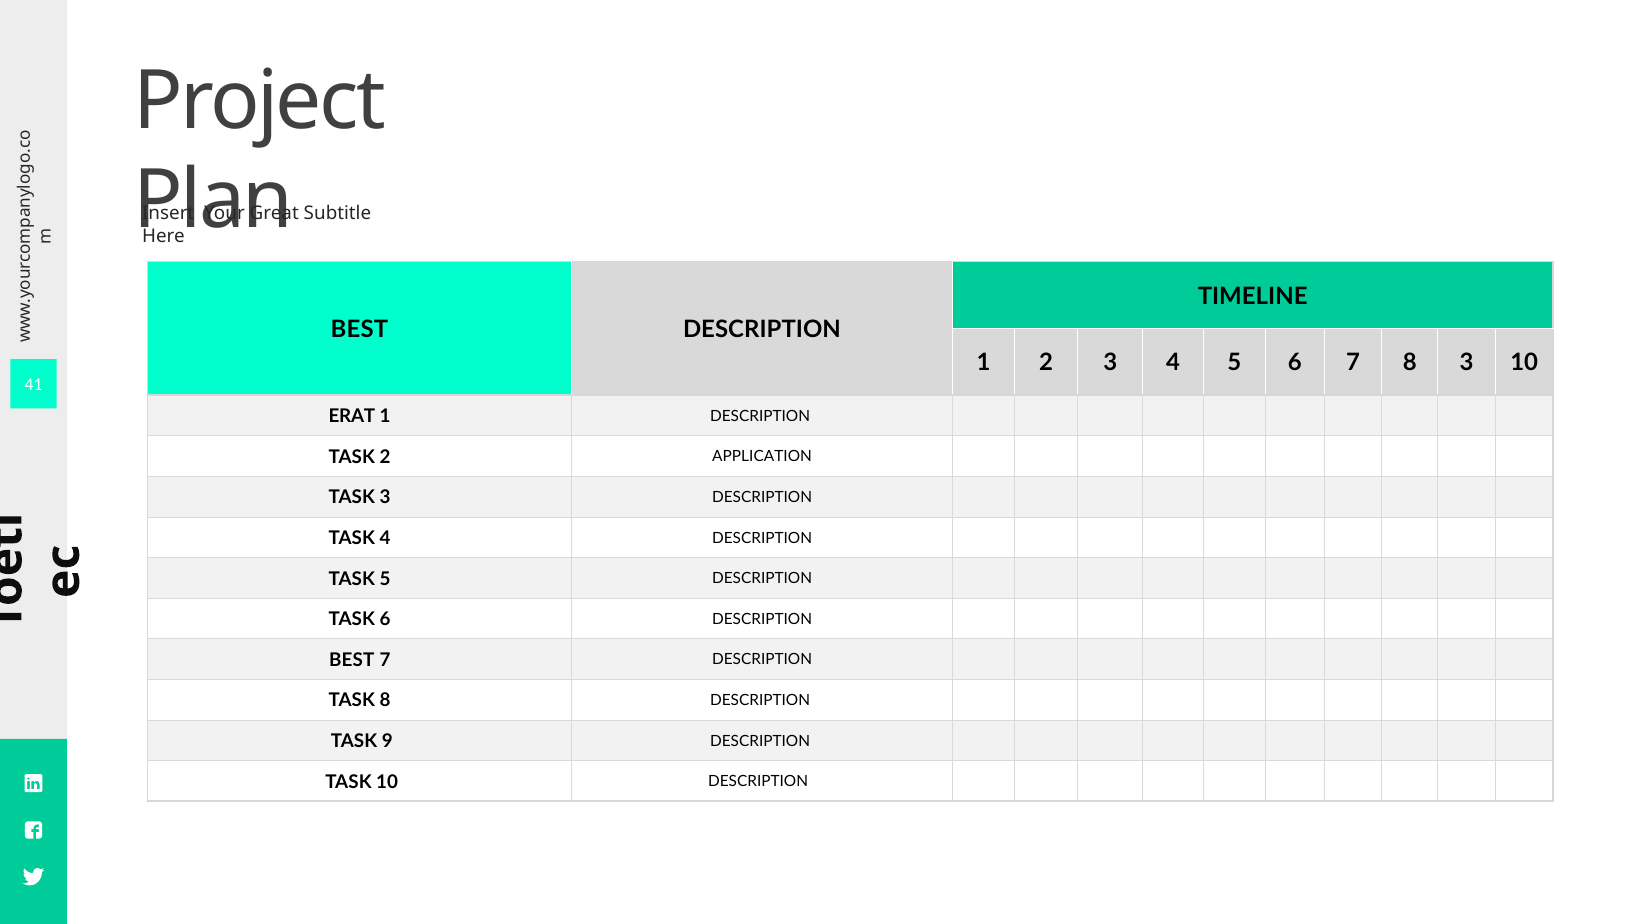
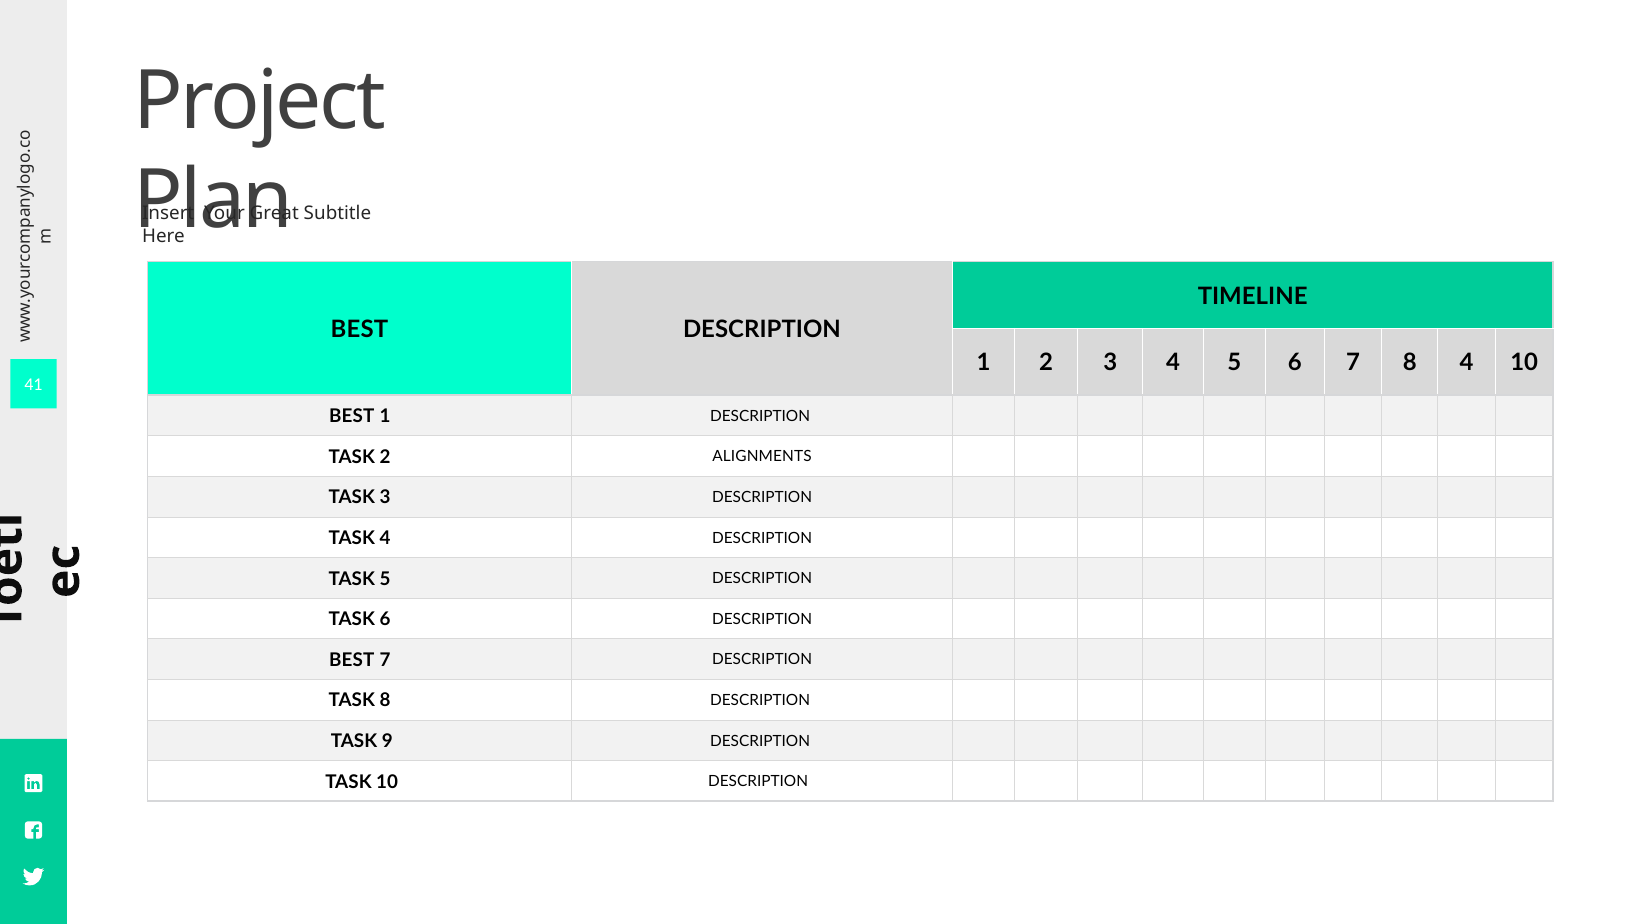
8 3: 3 -> 4 (1467, 363)
ERAT: ERAT -> BEST (352, 416)
APPLICATION: APPLICATION -> ALIGNMENTS (762, 457)
